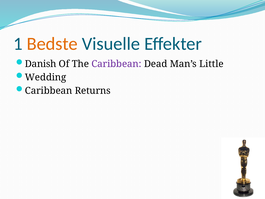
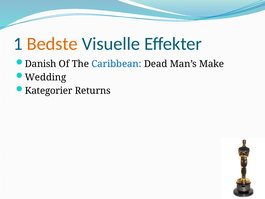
Caribbean colour: purple -> blue (116, 64)
Little: Little -> Make (212, 64)
Caribbean: Caribbean -> Kategorier (49, 91)
